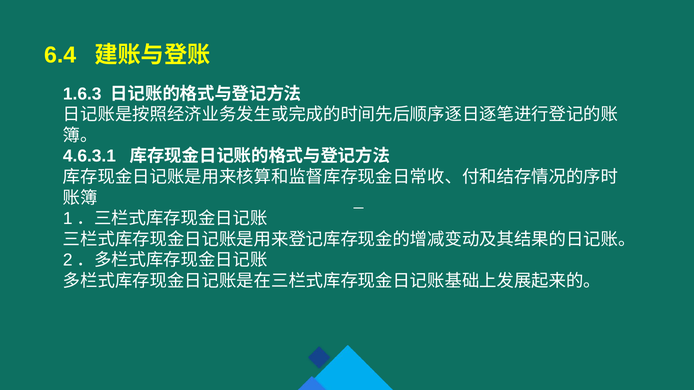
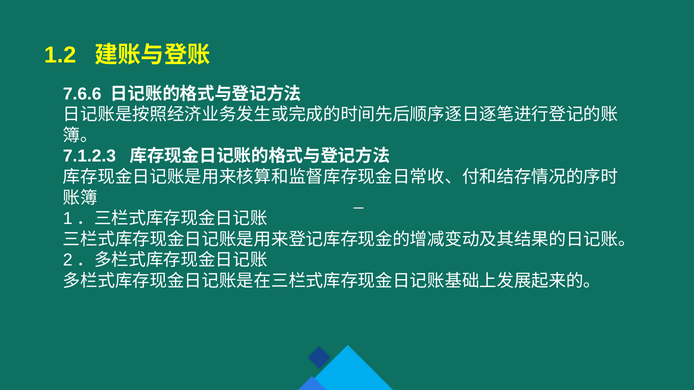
6.4: 6.4 -> 1.2 (60, 55)
1.6.3: 1.6.3 -> 7.6.6 (82, 94)
4.6.3.1: 4.6.3.1 -> 7.1.2.3 (89, 156)
